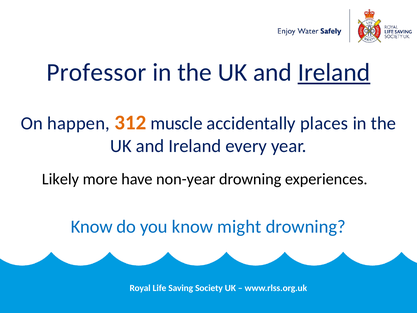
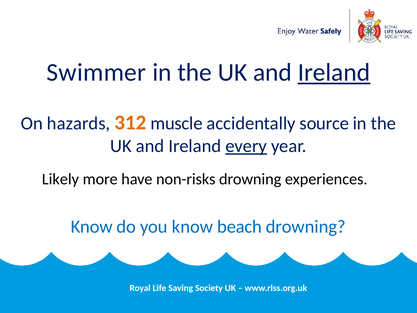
Professor: Professor -> Swimmer (96, 72)
happen: happen -> hazards (79, 123)
places: places -> source (324, 123)
every underline: none -> present (246, 146)
non-year: non-year -> non-risks (186, 179)
might: might -> beach (240, 227)
